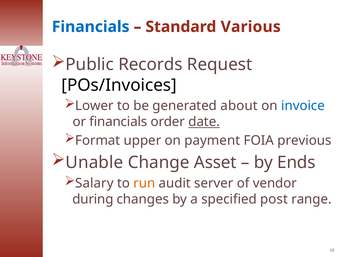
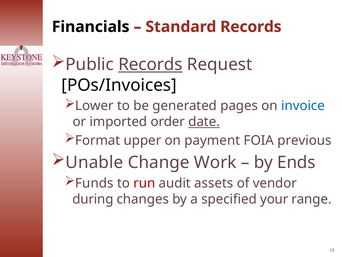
Financials colour: blue -> black (91, 27)
Standard Various: Various -> Records (251, 27)
Records underline: none -> present (150, 64)
about: about -> pages (239, 106)
or financials: financials -> imported (118, 122)
Asset: Asset -> Work (215, 162)
Salary: Salary -> Funds (94, 183)
run colour: orange -> red (144, 183)
server: server -> assets (214, 183)
post: post -> your (274, 199)
